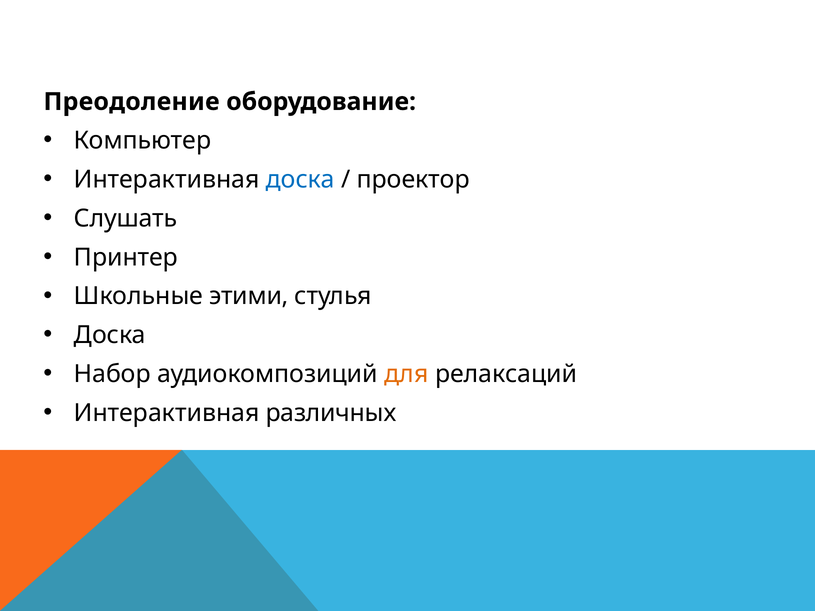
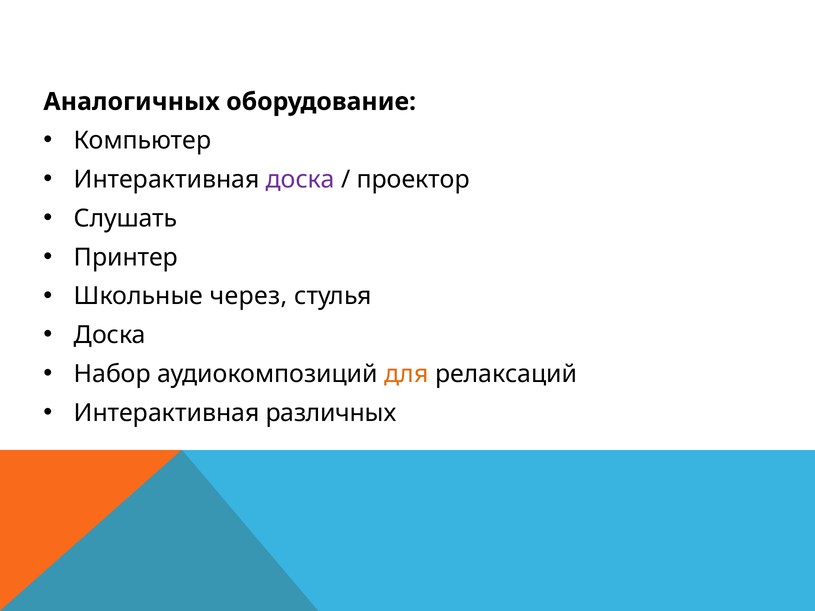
Преодоление: Преодоление -> Аналогичных (132, 102)
доска colour: blue -> purple (300, 180)
этими: этими -> через (249, 296)
